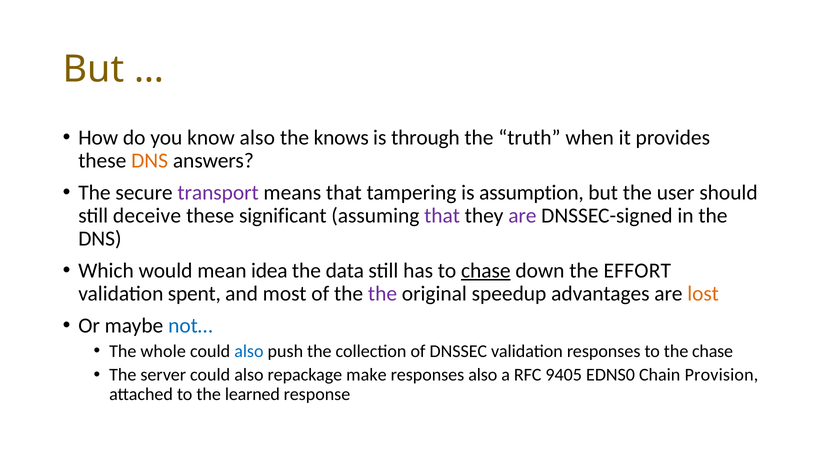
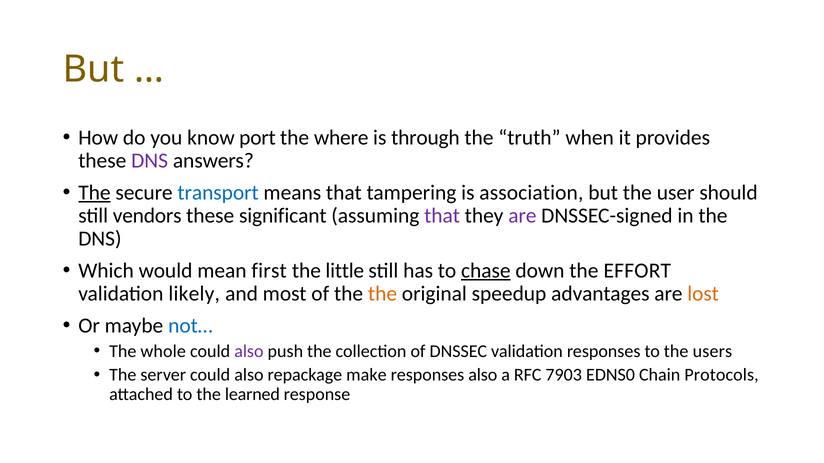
know also: also -> port (257, 138)
knows: knows -> where (341, 138)
DNS colour: orange -> purple (150, 161)
The underline: none -> present (94, 193)
transport colour: purple -> blue (218, 193)
assumption: assumption -> association (531, 193)
deceive: deceive -> vendors (147, 216)
idea: idea -> first (269, 271)
data: data -> little (345, 271)
spent: spent -> likely (194, 294)
the colour: purple -> orange (383, 294)
also colour: blue -> purple (249, 351)
the chase: chase -> users (712, 351)
9405: 9405 -> 7903 (564, 375)
Provision: Provision -> Protocols (722, 375)
